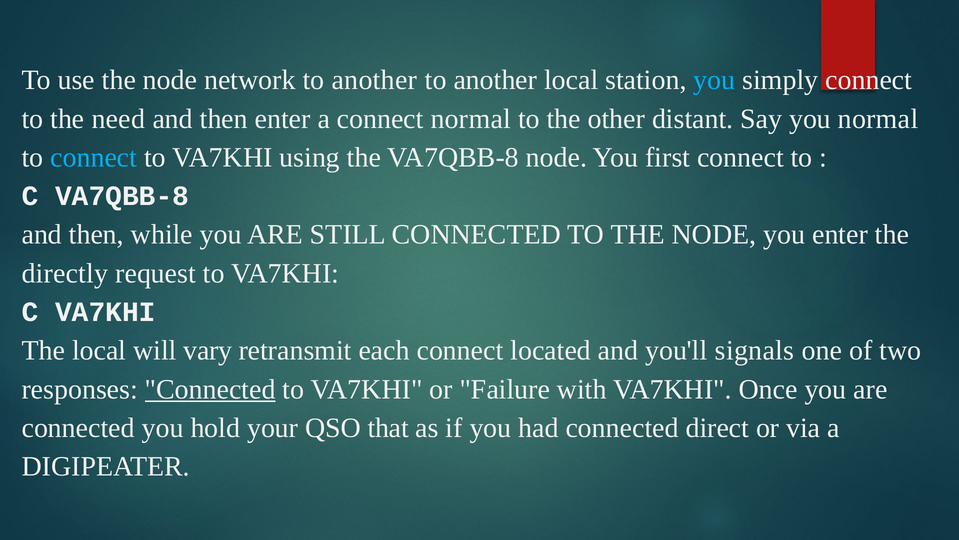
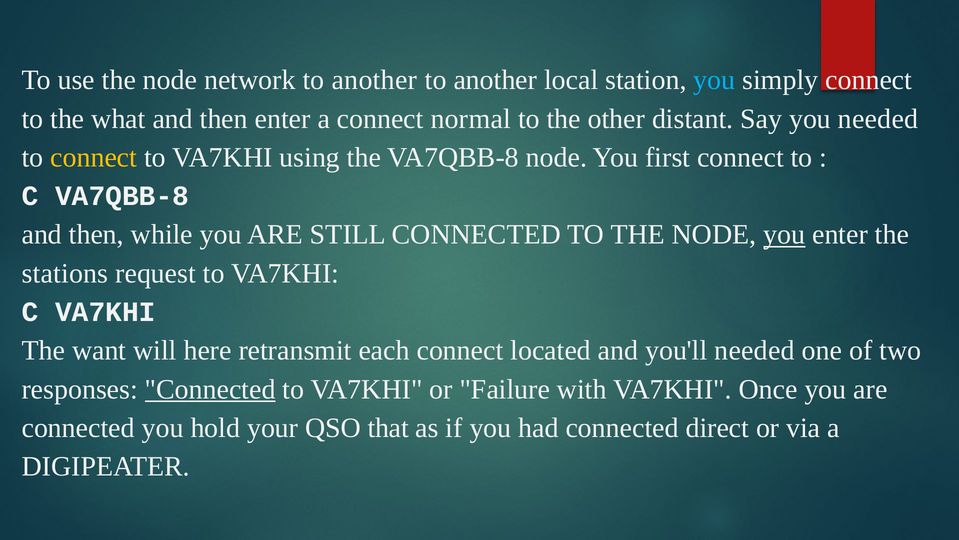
need: need -> what (118, 119)
you normal: normal -> needed (878, 119)
connect colour: light blue -> yellow (94, 157)
you underline: none -> present (784, 234)
directly: directly -> stations (65, 273)
The local: local -> want (99, 350)
vary: vary -> here (208, 350)
you'll signals: signals -> needed (755, 350)
